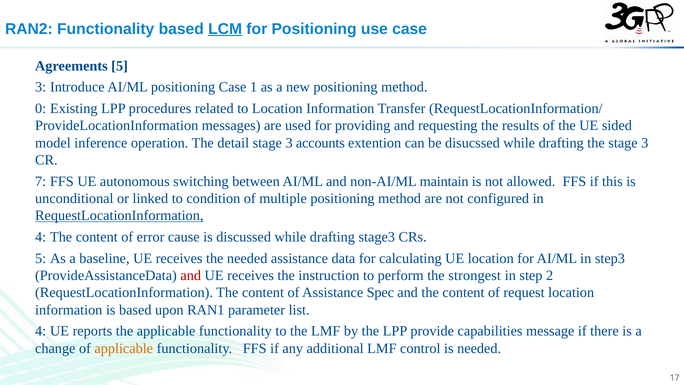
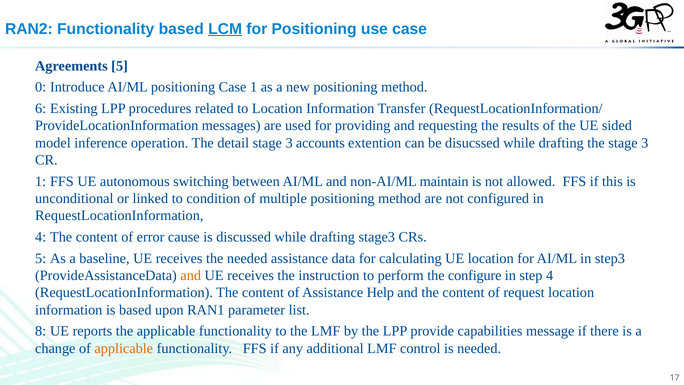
3: 3 -> 0 (41, 87)
0: 0 -> 6 (41, 109)
7: 7 -> 1 (41, 181)
RequestLocationInformation underline: present -> none (119, 216)
and colour: red -> orange (191, 275)
strongest: strongest -> configure (475, 275)
step 2: 2 -> 4 (550, 275)
Spec: Spec -> Help (380, 293)
4: 4 -> 8 (41, 331)
